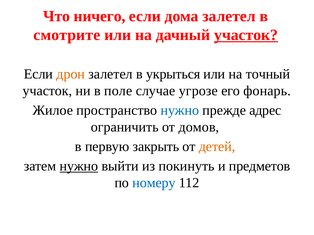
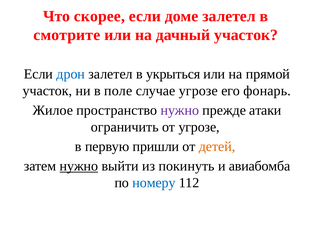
ничего: ничего -> скорее (99, 16)
дома: дома -> доме (182, 16)
участок underline: present -> none (246, 35)
дрон colour: orange -> blue (71, 74)
точный: точный -> прямой (268, 74)
нужно colour: blue -> purple (180, 111)
адрес: адрес -> атаки (265, 111)
от домов: домов -> угрозе (199, 127)
закрыть: закрыть -> пришли (156, 147)
предметов: предметов -> авиабомба (260, 166)
